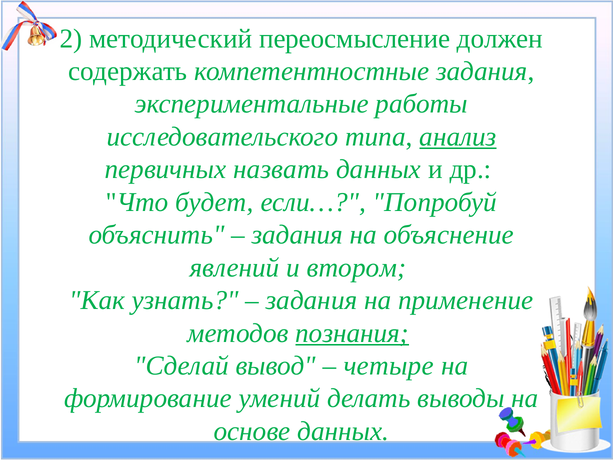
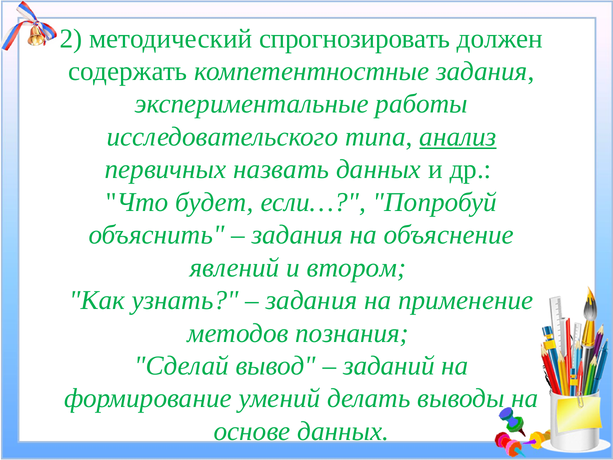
переосмысление: переосмысление -> спрогнозировать (355, 39)
познания underline: present -> none (352, 333)
четыре: четыре -> заданий (389, 366)
